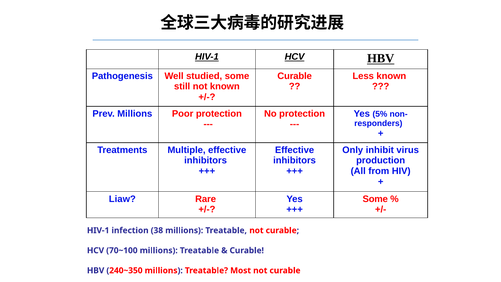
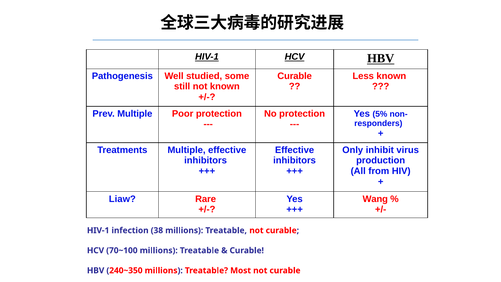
Prev Millions: Millions -> Multiple (135, 114)
Some: Some -> Wang (375, 199)
